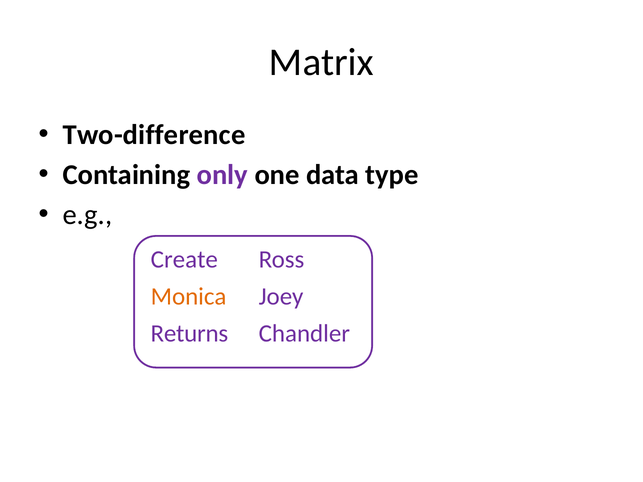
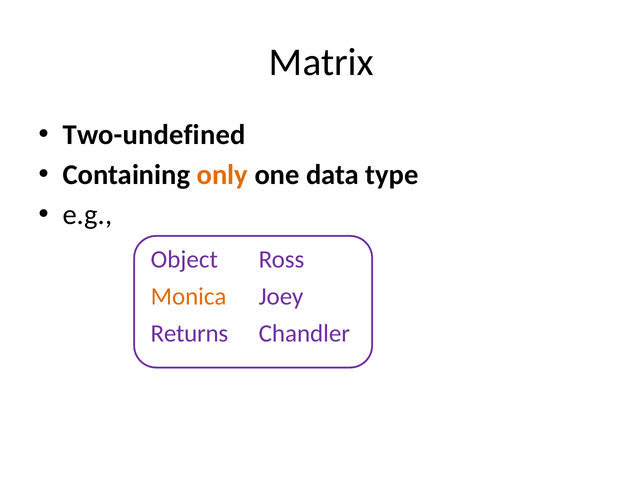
Two-difference: Two-difference -> Two-undefined (154, 135)
only colour: purple -> orange (222, 175)
Create: Create -> Object (184, 260)
